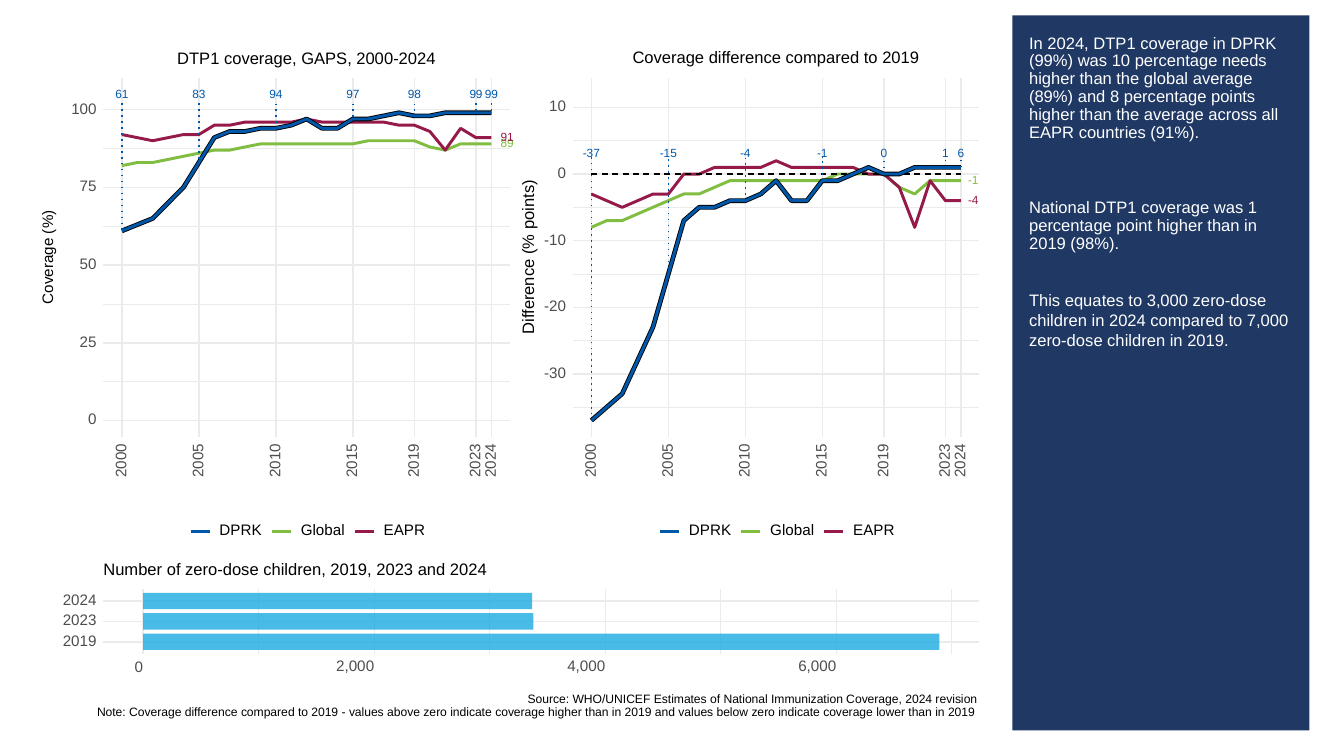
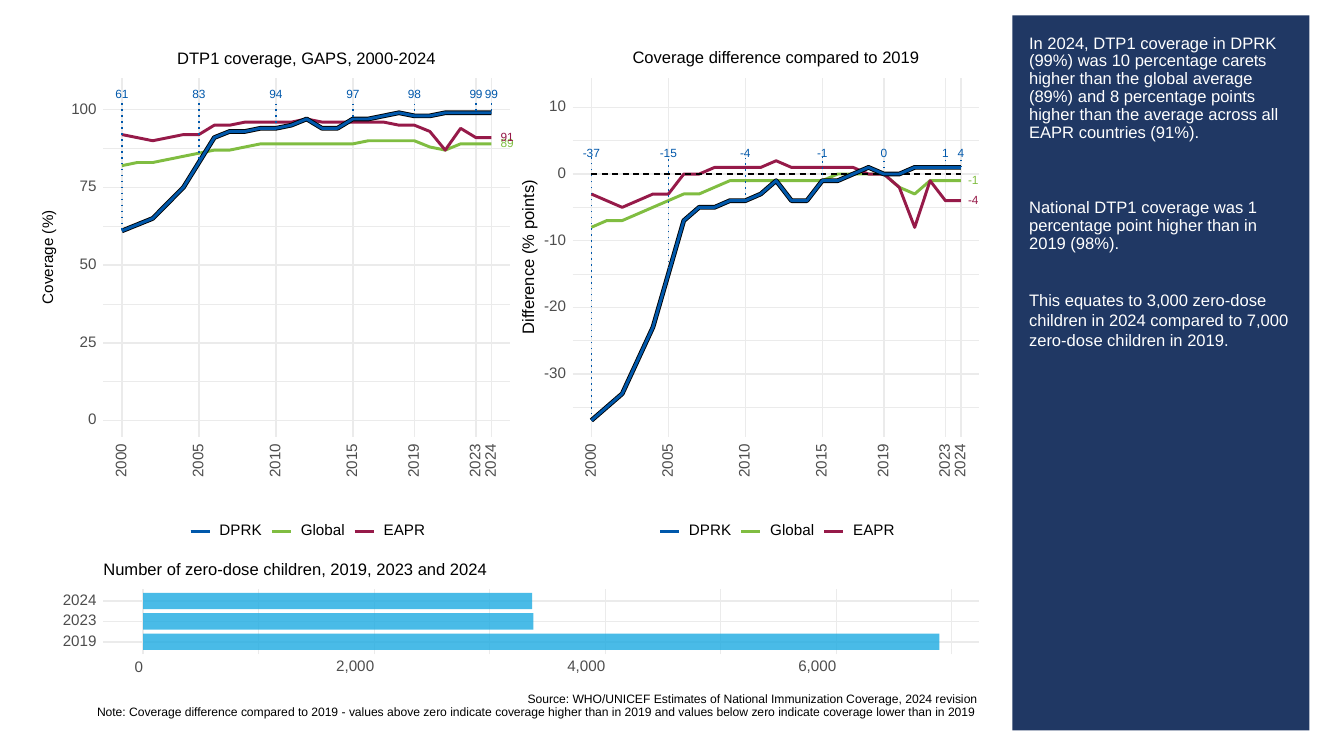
needs: needs -> carets (1244, 61)
1 6: 6 -> 4 (961, 154)
